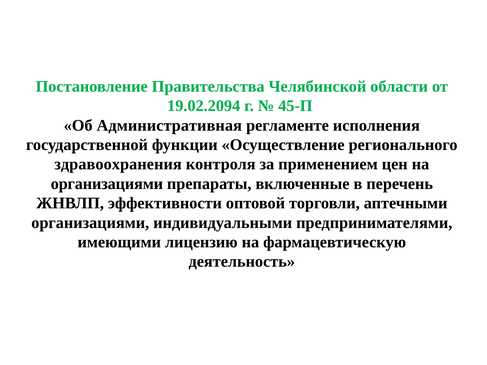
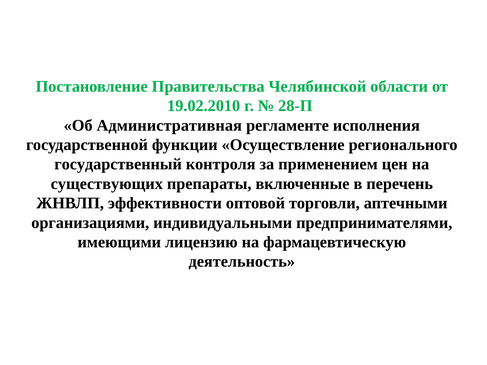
19.02.2094: 19.02.2094 -> 19.02.2010 (204, 106)
45-П: 45-П -> 28-П (295, 106)
здравоохранения: здравоохранения -> государственный (118, 164)
организациями: организациями -> существующих (107, 184)
